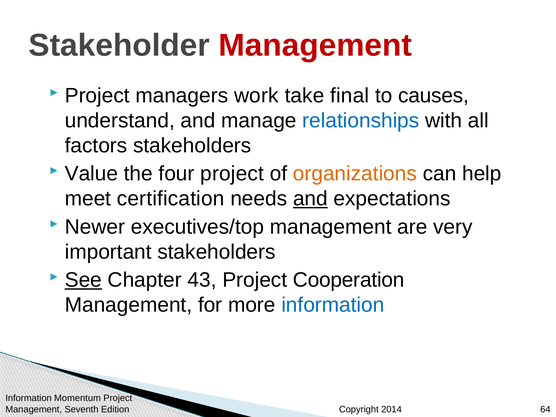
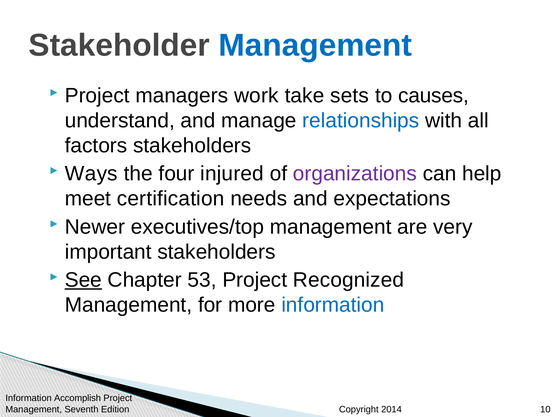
Management colour: red -> blue (315, 45)
final: final -> sets (350, 96)
Value: Value -> Ways (91, 174)
four project: project -> injured (232, 174)
organizations colour: orange -> purple (355, 174)
and underline: present -> none (310, 199)
43: 43 -> 53 (202, 280)
Cooperation: Cooperation -> Recognized (349, 280)
Momentum: Momentum -> Accomplish (78, 398)
64: 64 -> 10 (545, 409)
